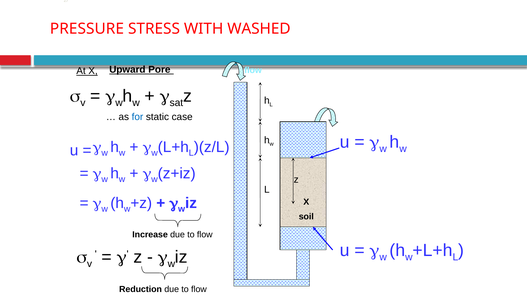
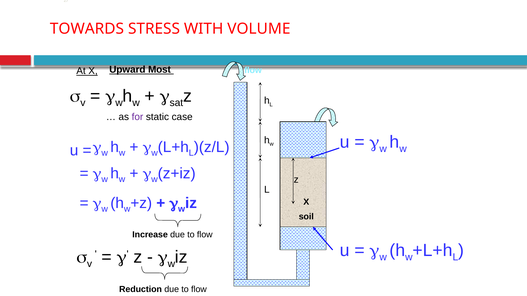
PRESSURE: PRESSURE -> TOWARDS (87, 29)
WASHED: WASHED -> VOLUME (259, 29)
Pore: Pore -> Most (159, 70)
for colour: blue -> purple (137, 117)
